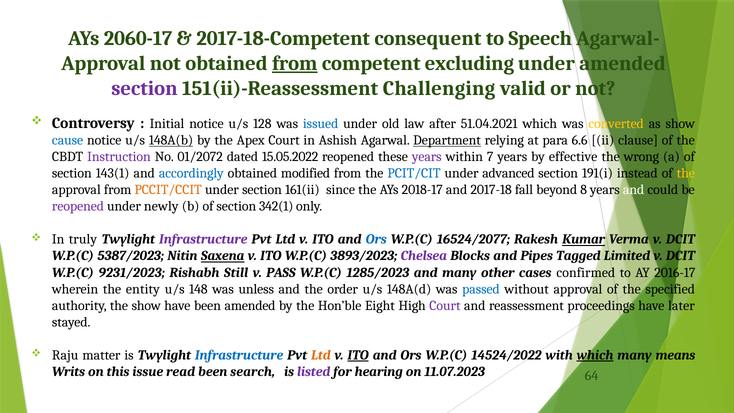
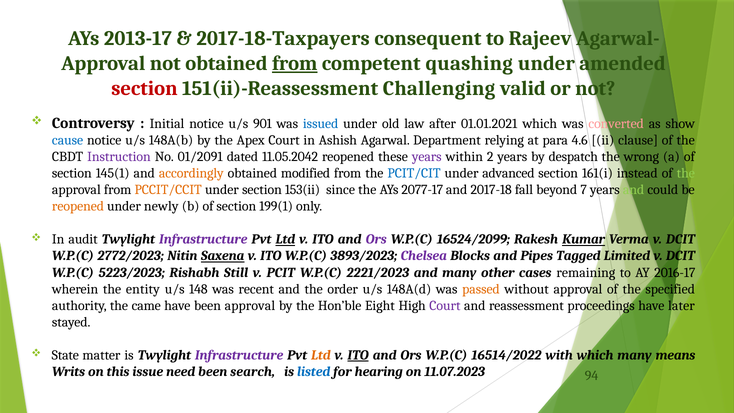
2060-17: 2060-17 -> 2013-17 (138, 39)
2017-18-Competent: 2017-18-Competent -> 2017-18-Taxpayers (283, 39)
Speech: Speech -> Rajeev (540, 39)
excluding: excluding -> quashing (469, 63)
section colour: purple -> red (144, 88)
128: 128 -> 901 (262, 123)
51.04.2021: 51.04.2021 -> 01.01.2021 (489, 123)
converted colour: yellow -> pink (616, 123)
148A(b underline: present -> none (171, 140)
Department underline: present -> none (447, 140)
6.6: 6.6 -> 4.6 (580, 140)
01/2072: 01/2072 -> 01/2091 (200, 157)
15.05.2022: 15.05.2022 -> 11.05.2042 (290, 157)
7: 7 -> 2 (490, 157)
effective: effective -> despatch (573, 157)
143(1: 143(1 -> 145(1 (113, 173)
accordingly colour: blue -> orange (191, 173)
191(i: 191(i -> 161(i (597, 173)
the colour: yellow -> light green (686, 173)
161(ii: 161(ii -> 153(ii (303, 190)
2018-17: 2018-17 -> 2077-17 (422, 190)
8: 8 -> 7 (584, 190)
and colour: white -> light green (634, 190)
reopened colour: purple -> orange (78, 206)
342(1: 342(1 -> 199(1 (276, 206)
truly: truly -> audit (83, 239)
Ltd underline: none -> present (285, 239)
Ors colour: blue -> purple (376, 239)
16524/2077: 16524/2077 -> 16524/2099 (473, 239)
5387/2023: 5387/2023 -> 2772/2023 (131, 256)
9231/2023: 9231/2023 -> 5223/2023 (132, 272)
PASS: PASS -> PCIT (281, 272)
1285/2023: 1285/2023 -> 2221/2023 (378, 272)
confirmed: confirmed -> remaining (586, 272)
unless: unless -> recent (256, 289)
passed colour: blue -> orange (481, 289)
the show: show -> came (146, 305)
been amended: amended -> approval (250, 305)
Raju: Raju -> State (65, 355)
Infrastructure colour: blue -> purple (239, 355)
14524/2022: 14524/2022 -> 16514/2022 (506, 355)
which underline: present -> none (595, 355)
read: read -> need (181, 371)
listed colour: purple -> blue (314, 371)
64: 64 -> 94 (592, 376)
